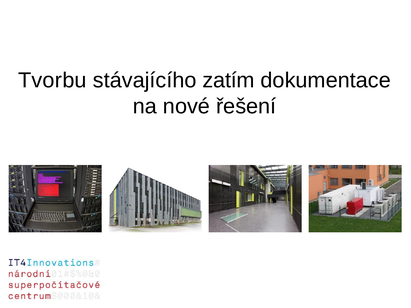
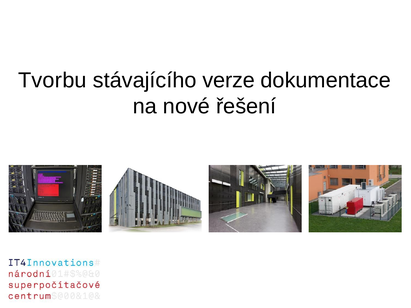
zatím: zatím -> verze (229, 80)
